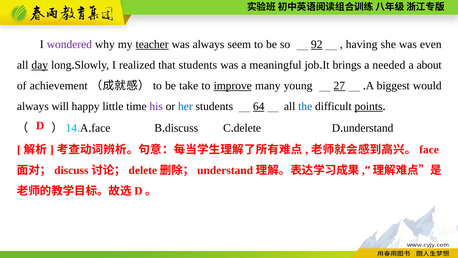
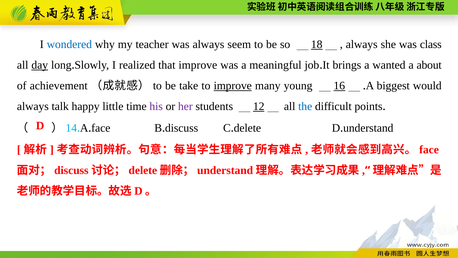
wondered colour: purple -> blue (69, 44)
teacher underline: present -> none (152, 44)
92: 92 -> 18 (317, 44)
having: having -> always (362, 44)
even: even -> class (431, 44)
that students: students -> improve (198, 65)
needed: needed -> wanted (389, 65)
27: 27 -> 16 (339, 86)
will: will -> talk (60, 106)
her colour: blue -> purple (185, 106)
64: 64 -> 12 (259, 106)
points underline: present -> none (369, 106)
